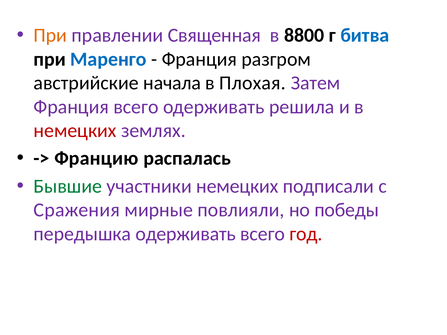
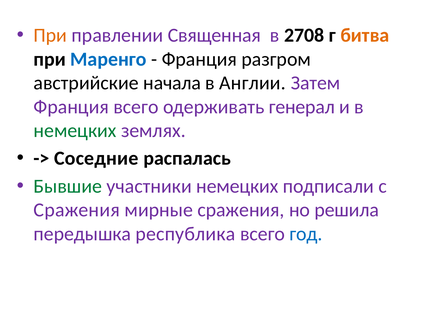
8800: 8800 -> 2708 (304, 35)
битва colour: blue -> orange (365, 35)
Плохая: Плохая -> Англии (253, 83)
решила: решила -> генерал (302, 107)
немецких colour: red -> green (75, 131)
Францию: Францию -> Соседние (96, 159)
мирные повлияли: повлияли -> сражения (241, 210)
победы: победы -> решила (347, 210)
передышка одерживать: одерживать -> республика (185, 234)
год colour: red -> blue (306, 234)
